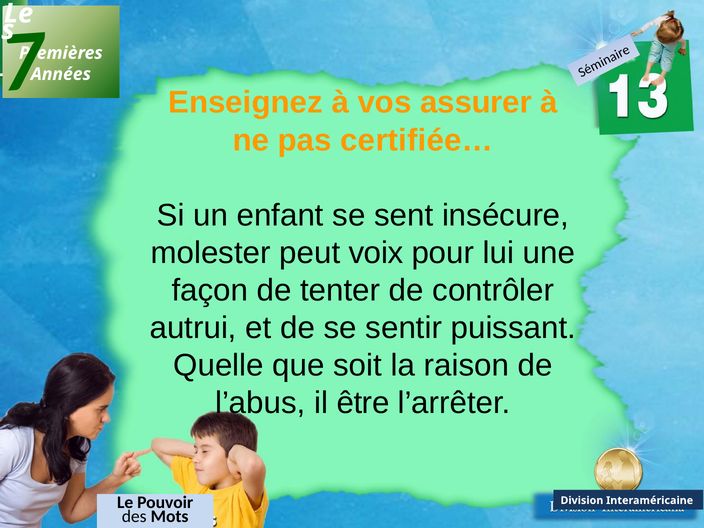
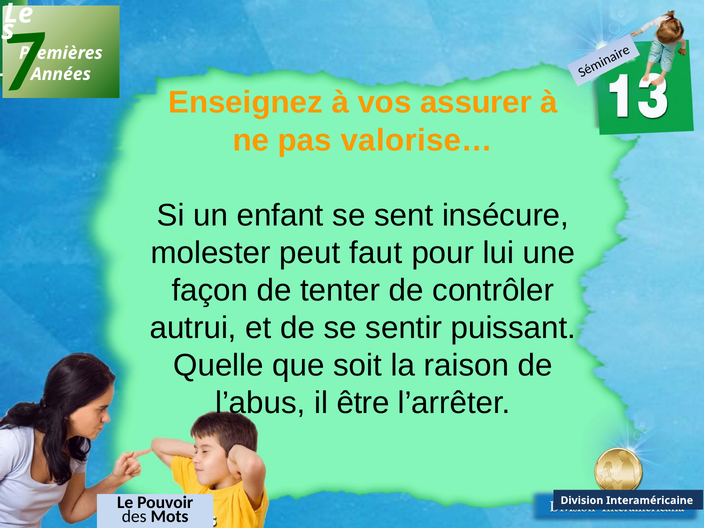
certifiée…: certifiée… -> valorise… (417, 140)
voix: voix -> faut (376, 253)
